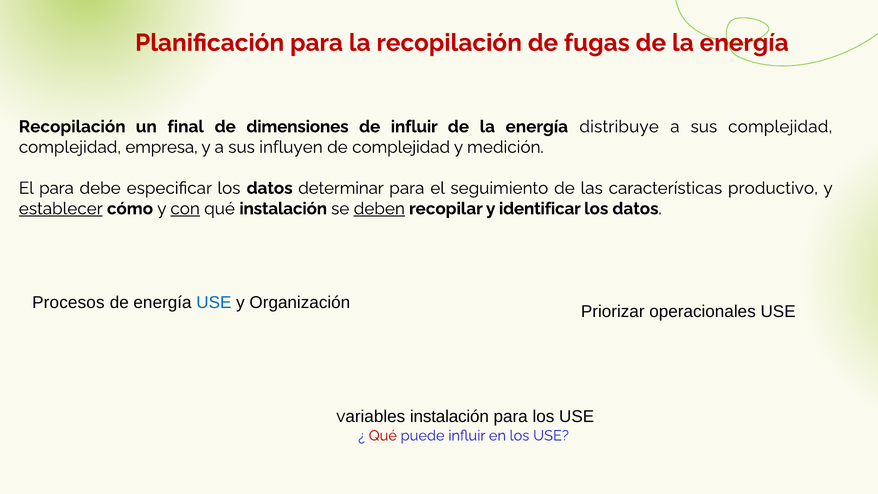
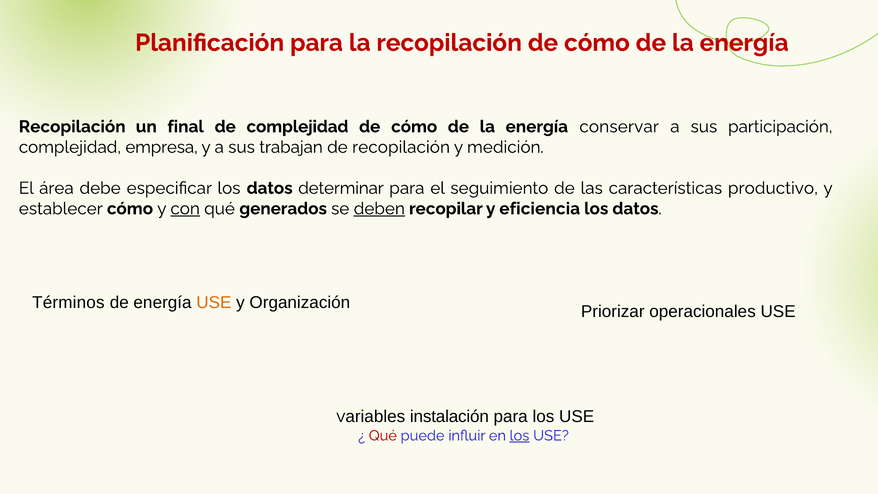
recopilación de fugas: fugas -> cómo (597, 43)
de dimensiones: dimensiones -> complejidad (297, 127)
influir: influir -> cómo (414, 127)
distribuye: distribuye -> conservar (619, 127)
sus complejidad: complejidad -> participación (780, 127)
influyen: influyen -> trabajan (291, 147)
de complejidad: complejidad -> recopilación (401, 147)
El para: para -> área (56, 188)
establecer underline: present -> none (61, 209)
qué instalación: instalación -> generados (283, 209)
identificar: identificar -> eficiencia (540, 209)
Procesos: Procesos -> Términos (68, 302)
USE colour: blue -> orange (214, 302)
los underline: none -> present (519, 436)
